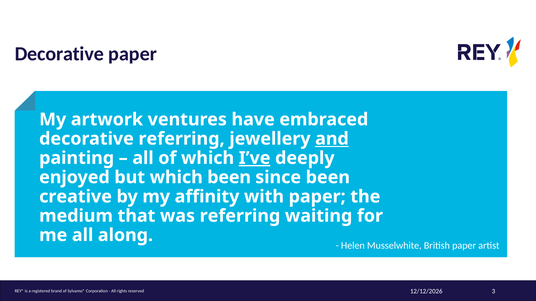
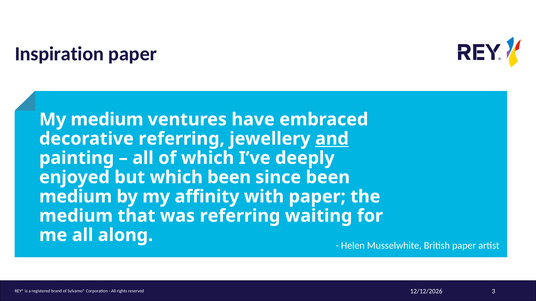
Decorative: Decorative -> Inspiration (59, 54)
My artwork: artwork -> medium (107, 120)
I’ve underline: present -> none (255, 158)
creative: creative -> medium (76, 197)
